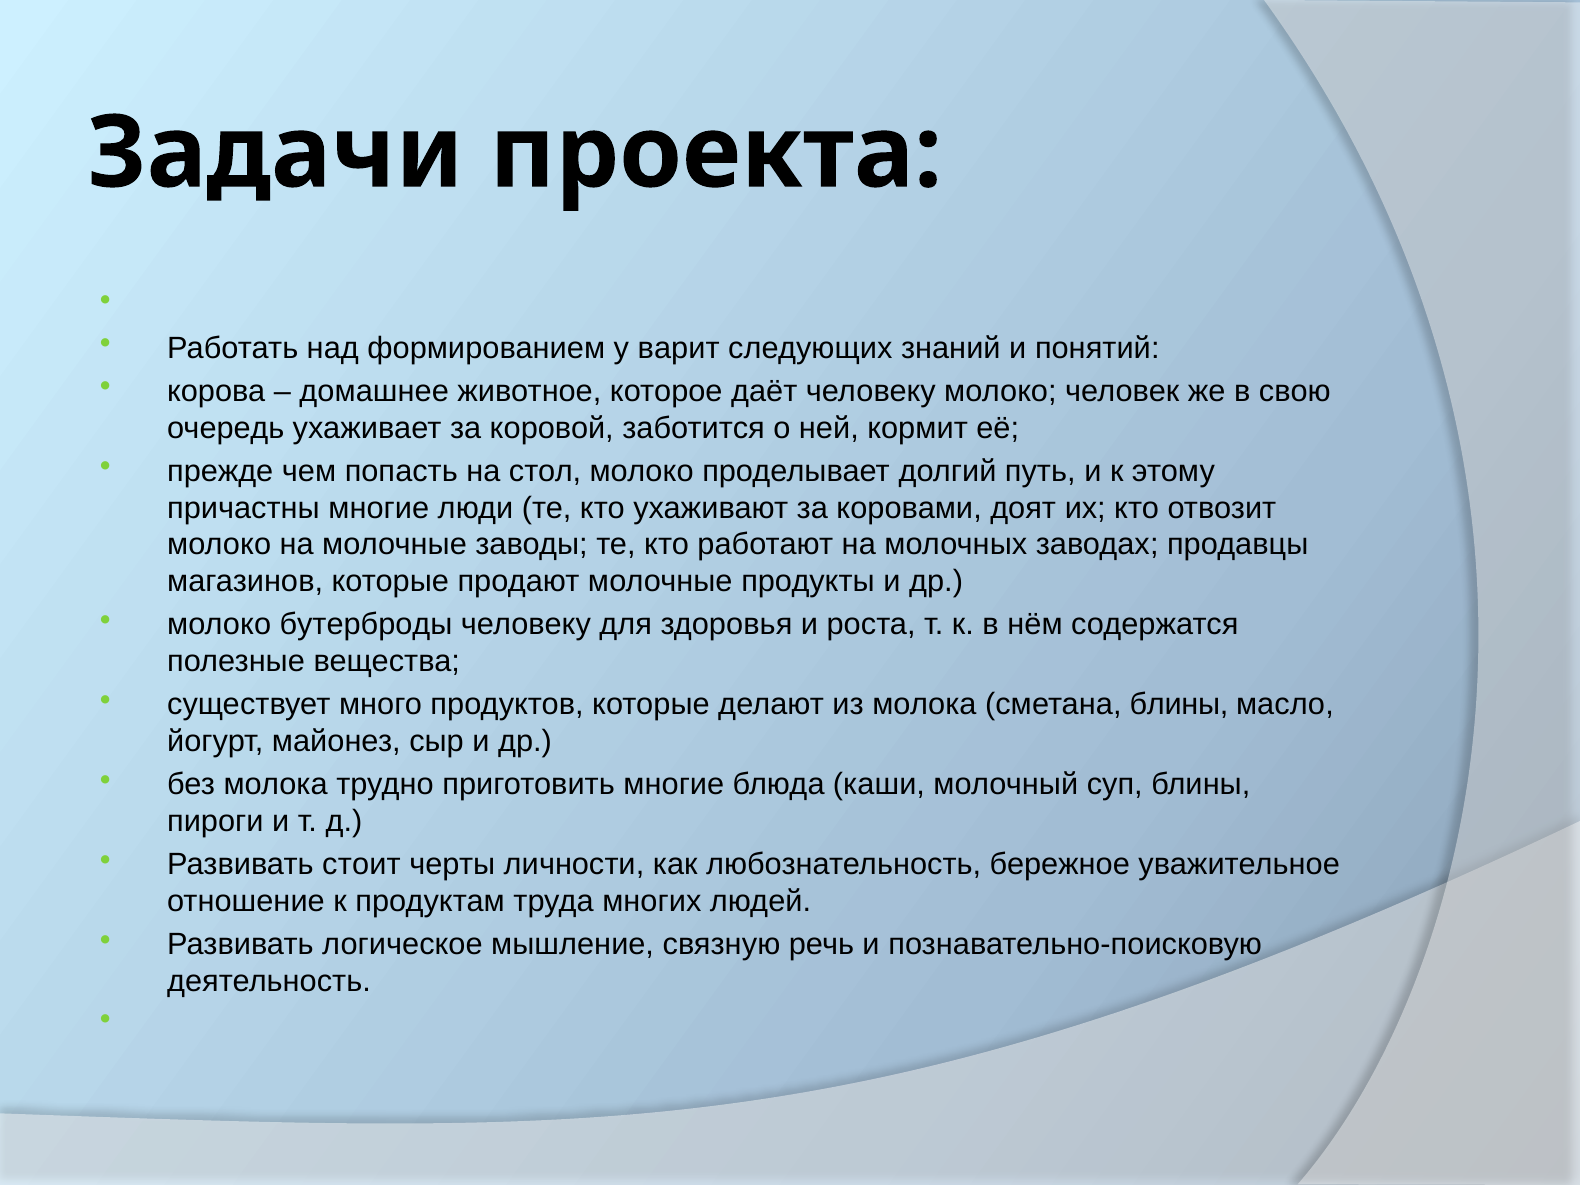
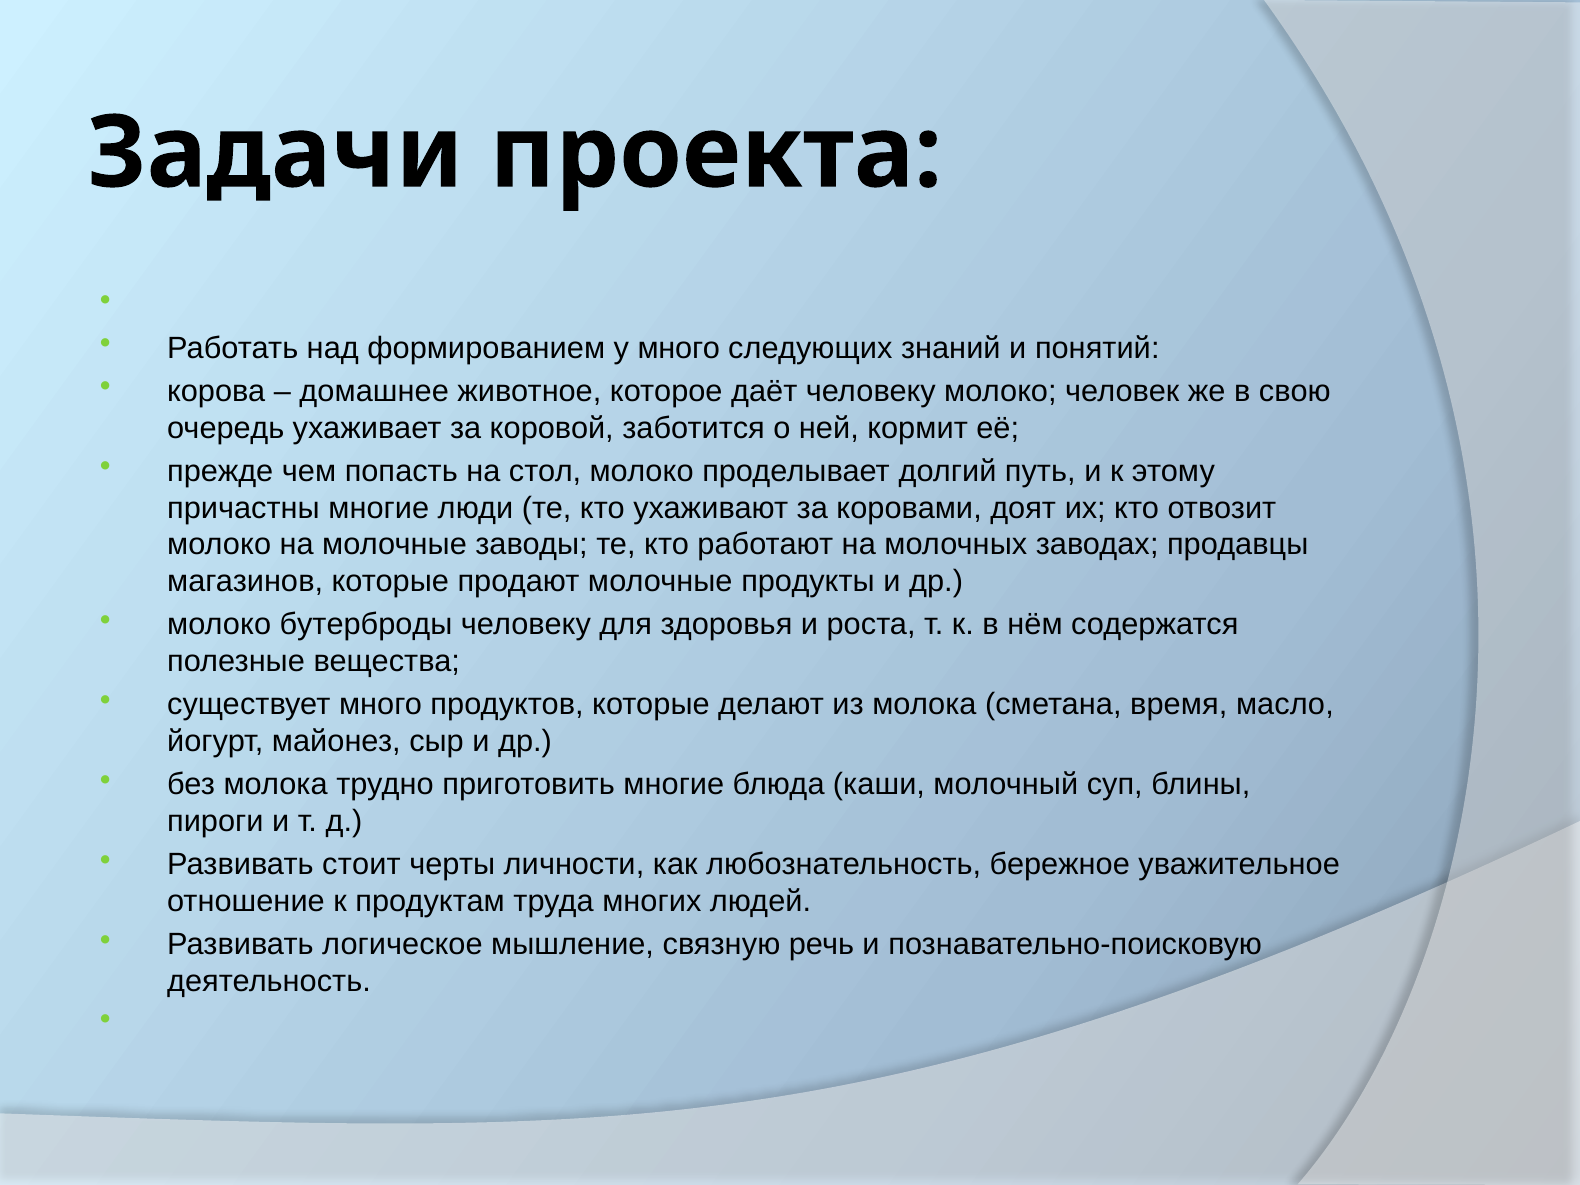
у варит: варит -> много (679, 348)
сметана блины: блины -> время (1179, 705)
